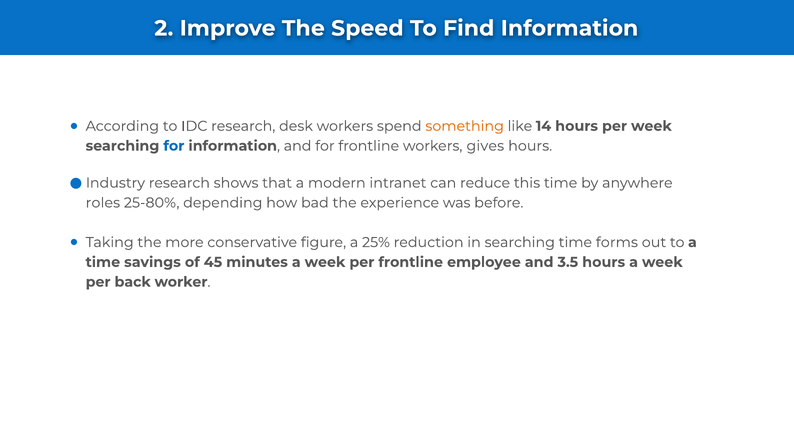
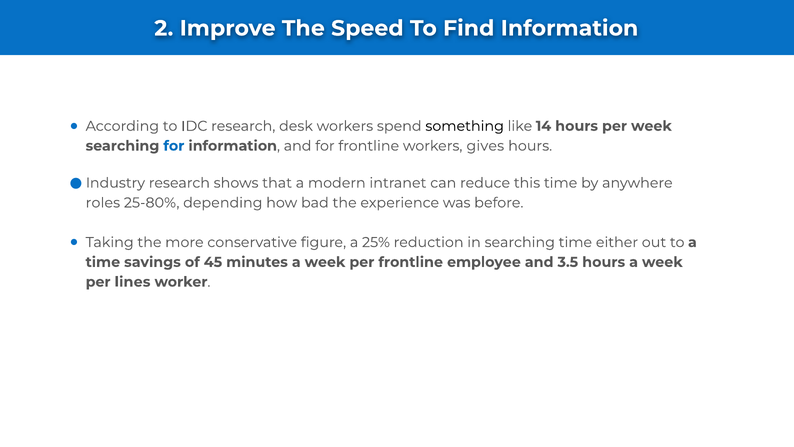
something colour: orange -> black (465, 126)
forms: forms -> either (617, 242)
back: back -> lines (133, 282)
